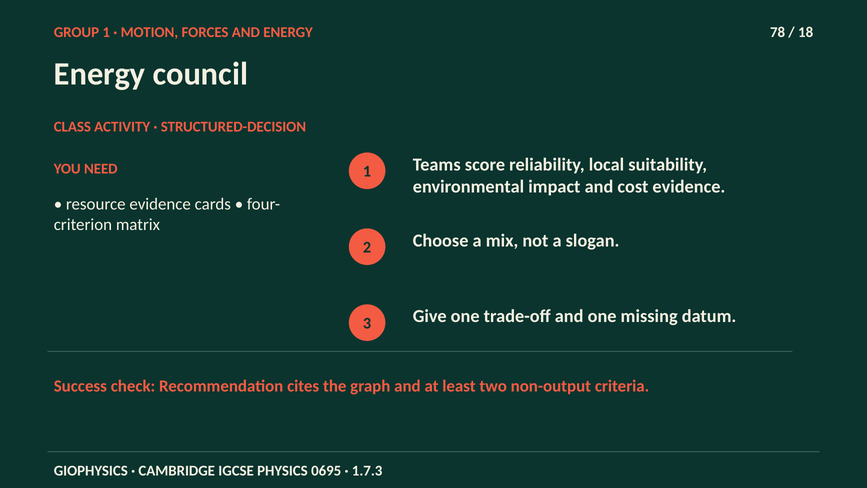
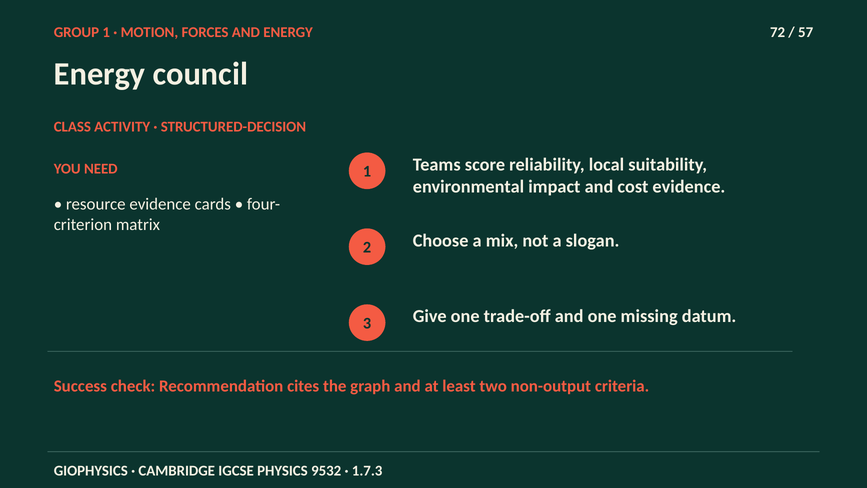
78: 78 -> 72 (778, 32)
18: 18 -> 57 (806, 32)
0695: 0695 -> 9532 (326, 470)
